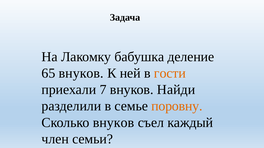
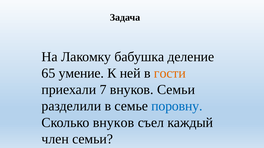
65 внуков: внуков -> умение (81, 73)
внуков Найди: Найди -> Семьи (176, 90)
поровну colour: orange -> blue (177, 106)
